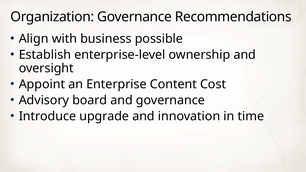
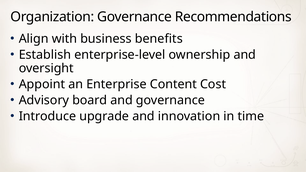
possible: possible -> benefits (159, 39)
